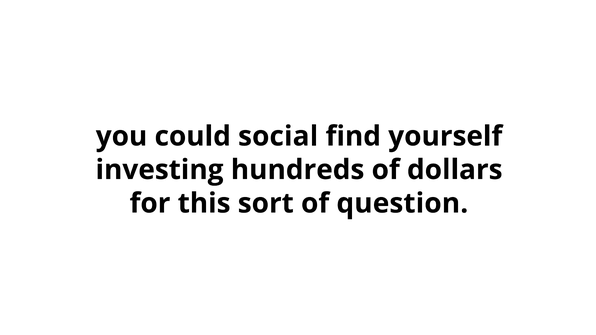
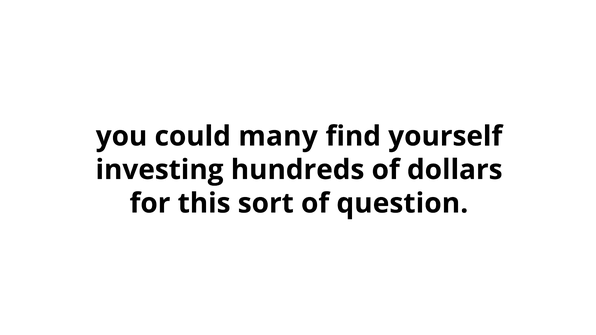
social: social -> many (278, 136)
